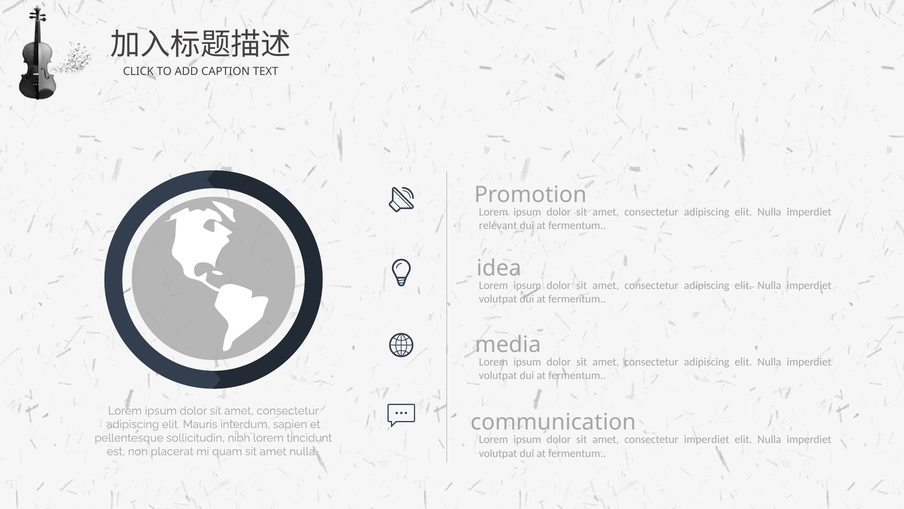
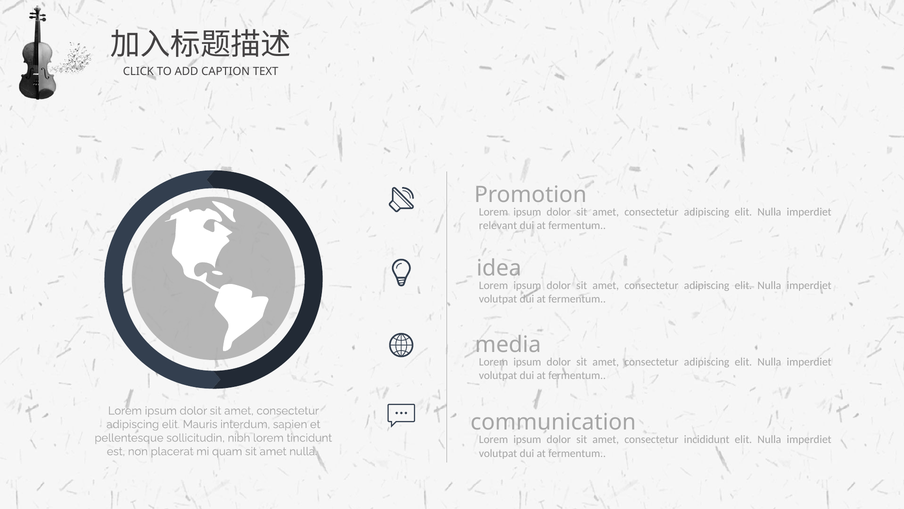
consectetur imperdiet: imperdiet -> incididunt (707, 439)
